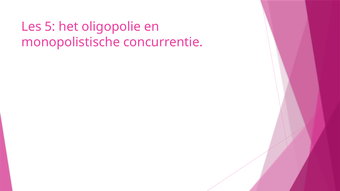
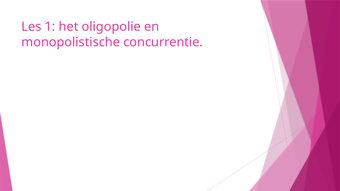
5: 5 -> 1 (50, 27)
